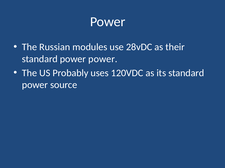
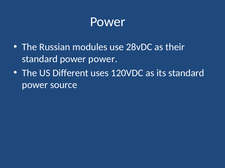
Probably: Probably -> Different (70, 73)
